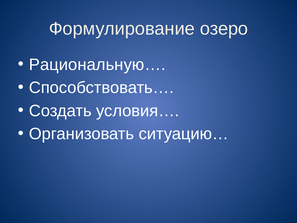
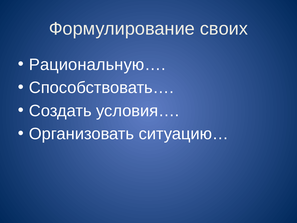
озеро: озеро -> своих (224, 29)
